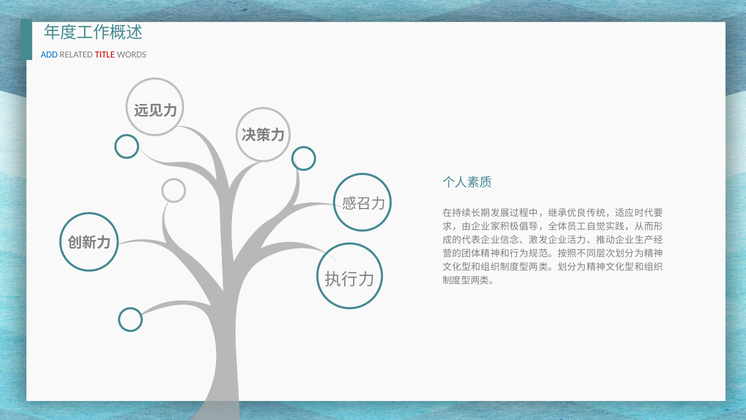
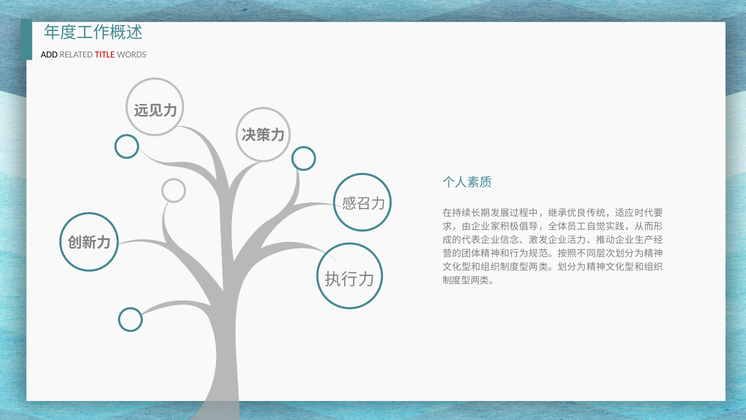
ADD colour: blue -> black (49, 54)
